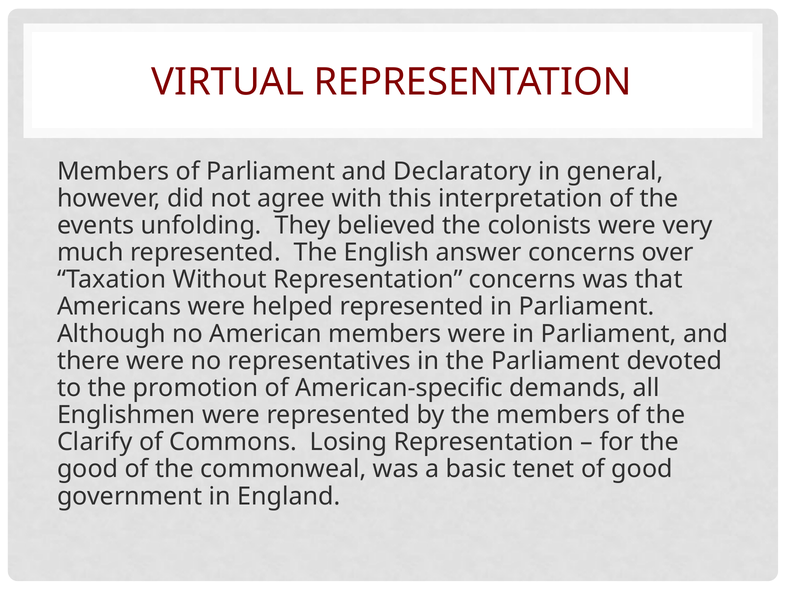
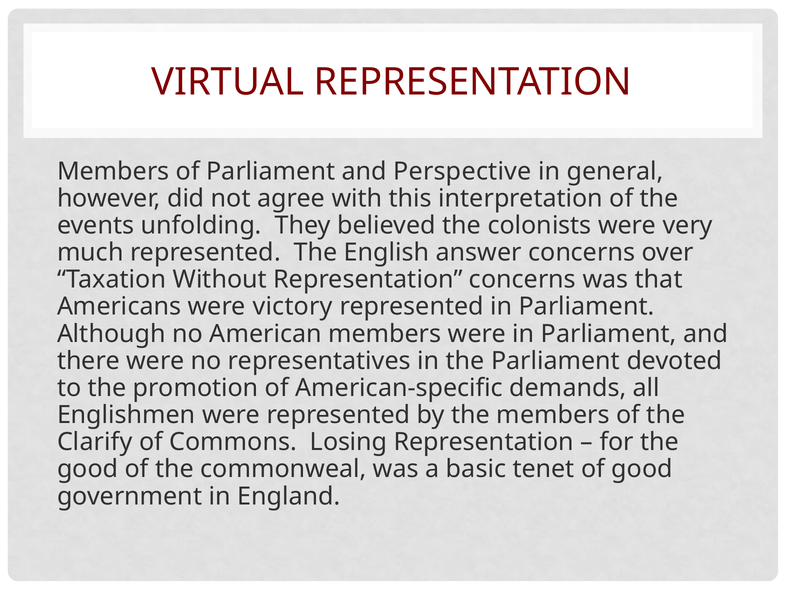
Declaratory: Declaratory -> Perspective (462, 171)
helped: helped -> victory (293, 307)
